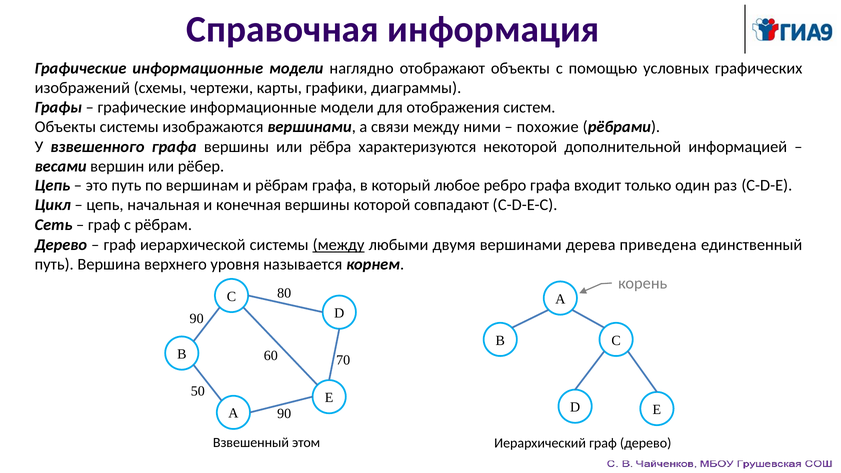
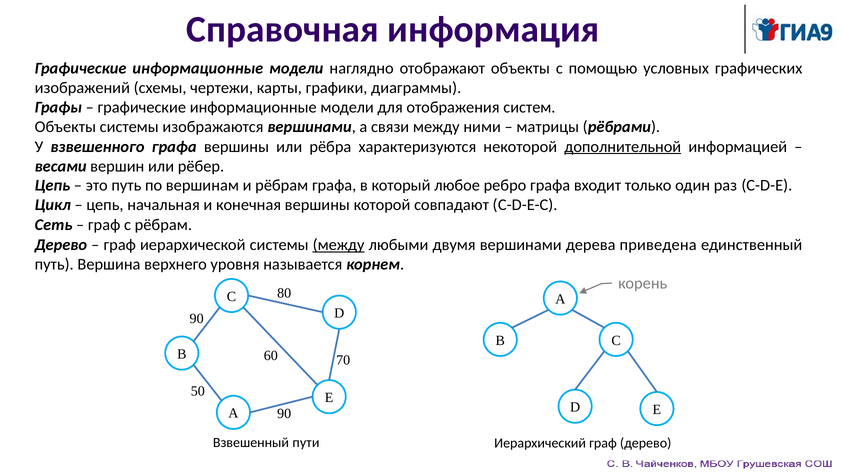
похожие: похожие -> матрицы (548, 127)
дополнительной underline: none -> present (623, 147)
этом: этом -> пути (306, 443)
